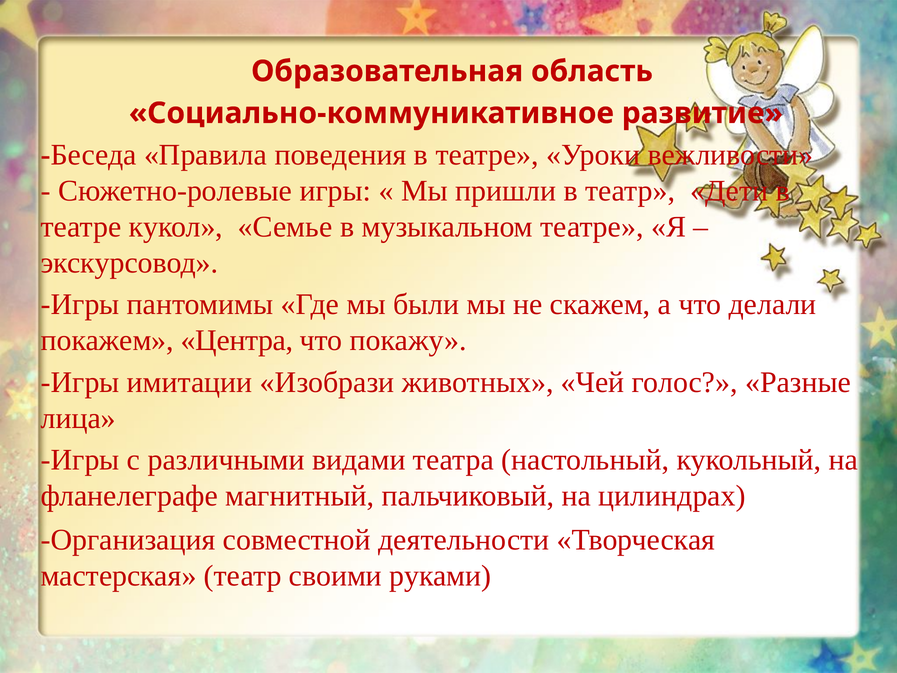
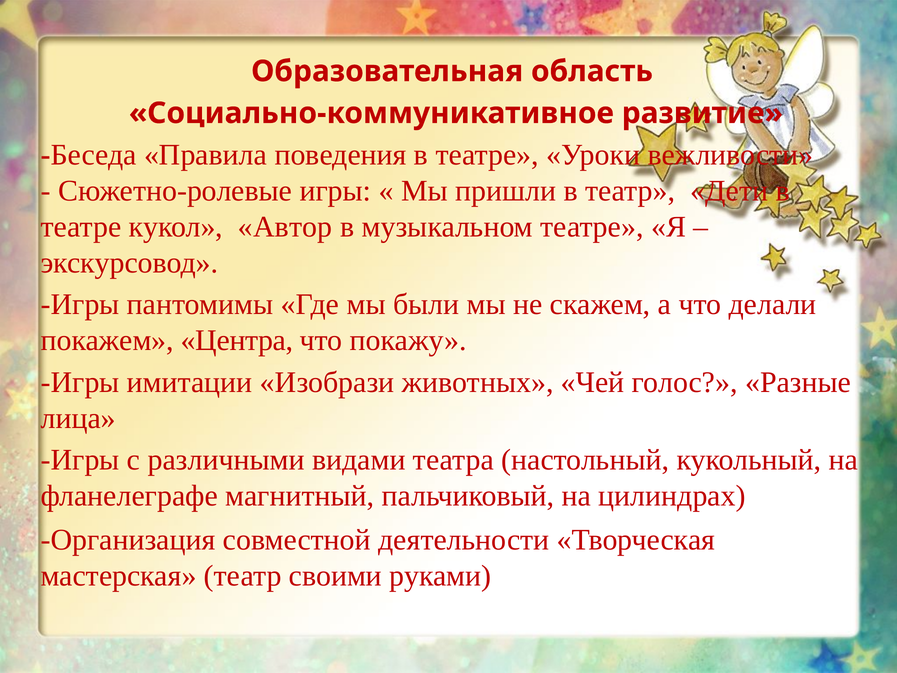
Семье: Семье -> Автор (285, 227)
